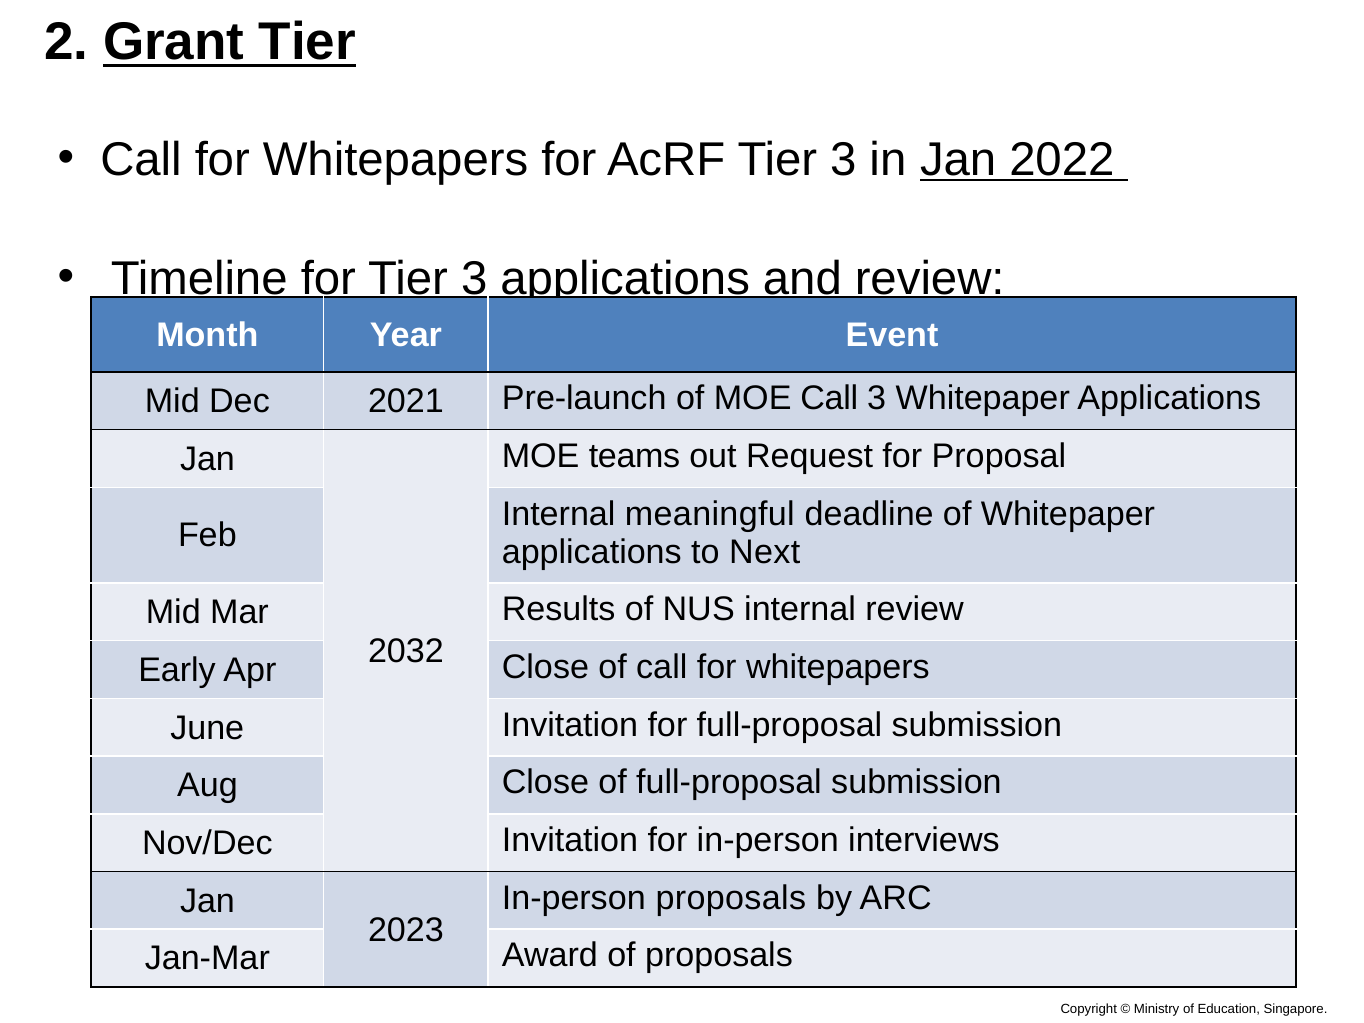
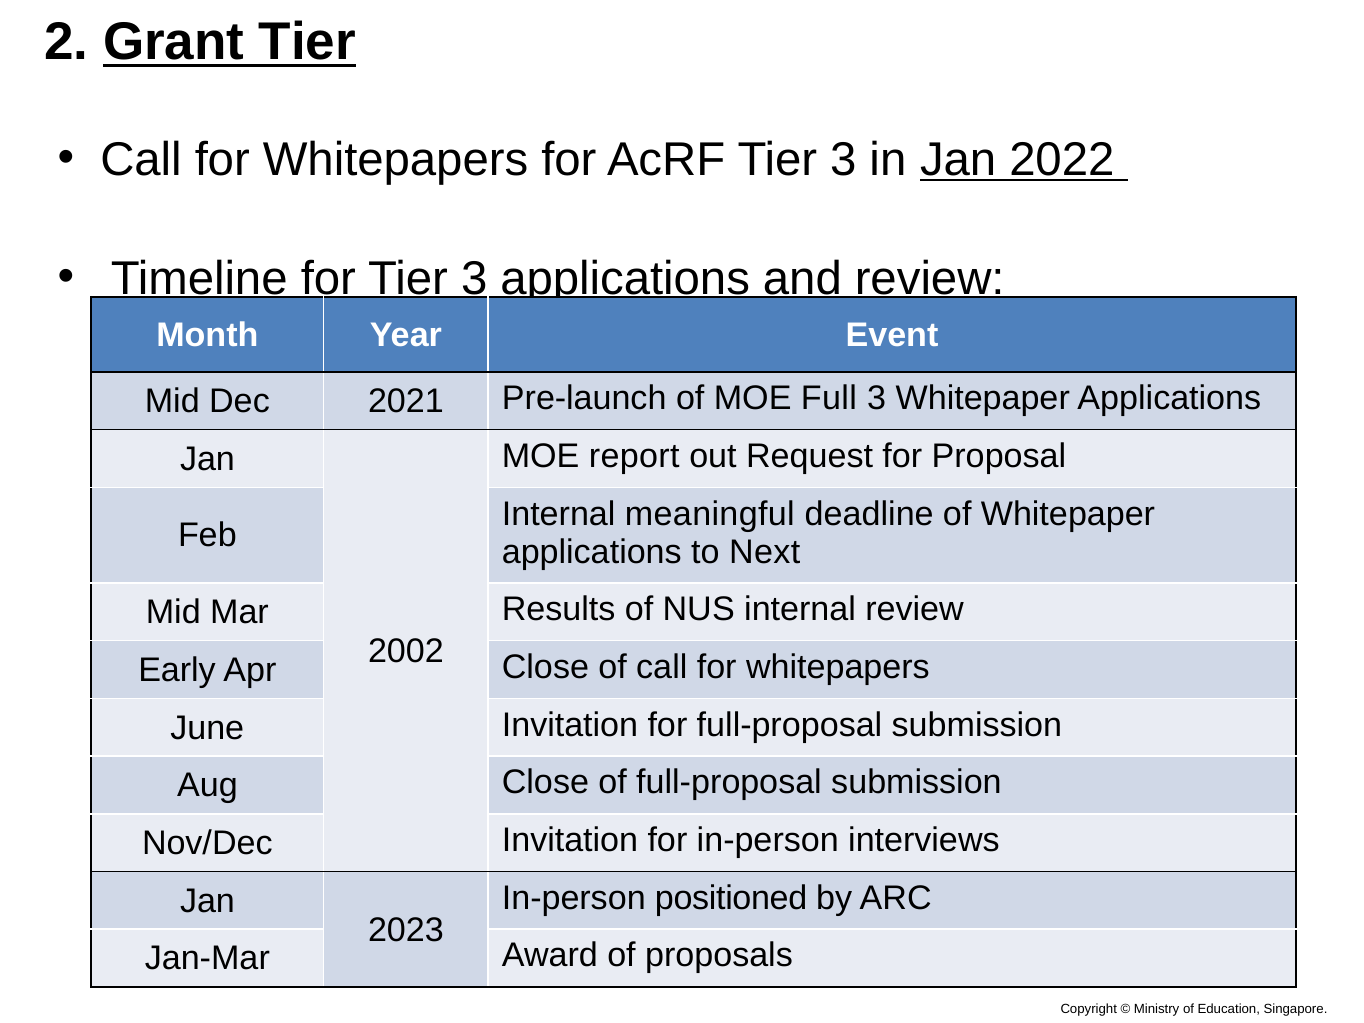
MOE Call: Call -> Full (829, 398)
teams: teams -> report (634, 456)
2032: 2032 -> 2002 (406, 651)
In-person proposals: proposals -> positioned (731, 898)
